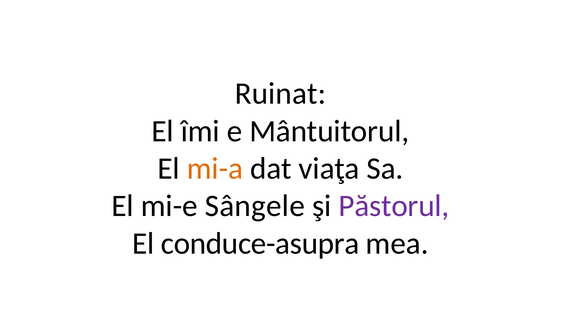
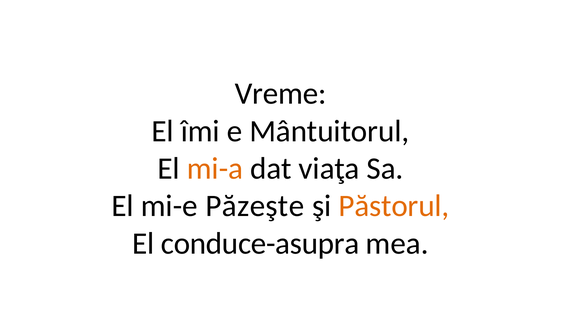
Ruinat: Ruinat -> Vreme (281, 94)
Sângele: Sângele -> Păzeşte (255, 206)
Păstorul colour: purple -> orange (394, 206)
